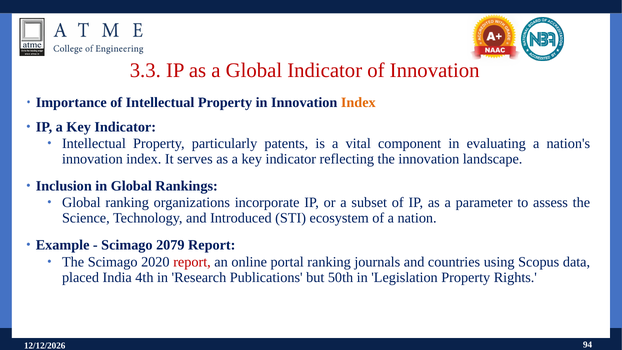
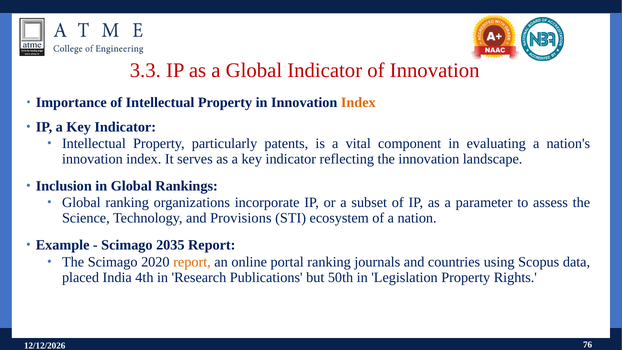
Introduced: Introduced -> Provisions (241, 218)
2079: 2079 -> 2035 (170, 245)
report colour: red -> orange (192, 262)
94: 94 -> 76 (588, 345)
